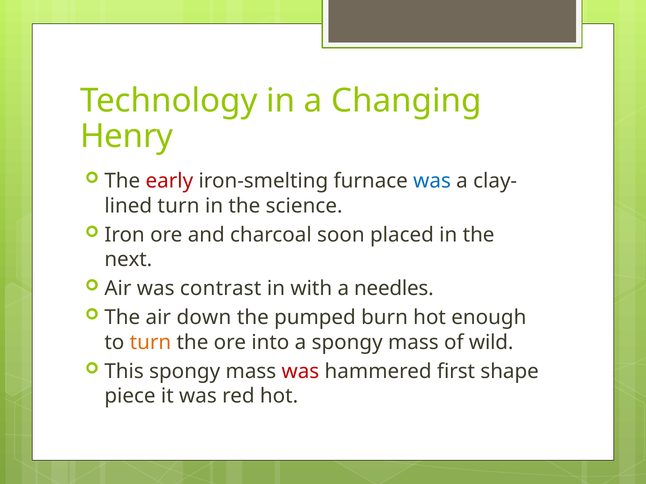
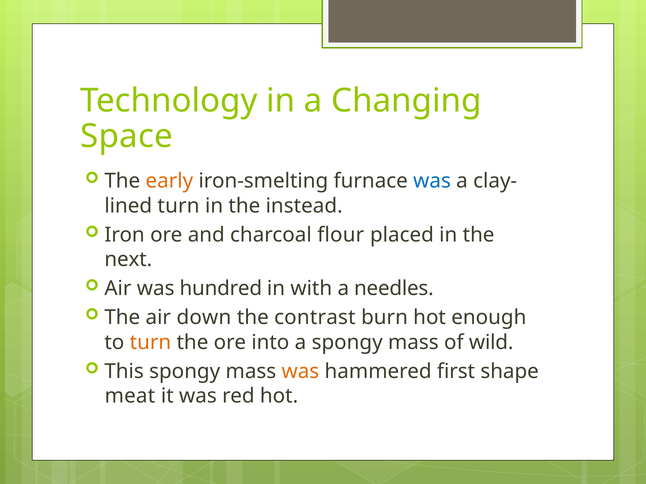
Henry: Henry -> Space (127, 137)
early colour: red -> orange (169, 181)
science: science -> instead (304, 206)
soon: soon -> flour (341, 235)
contrast: contrast -> hundred (221, 289)
pumped: pumped -> contrast (315, 318)
was colour: red -> orange (300, 372)
piece: piece -> meat (130, 396)
